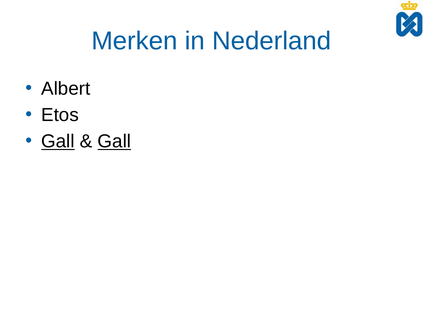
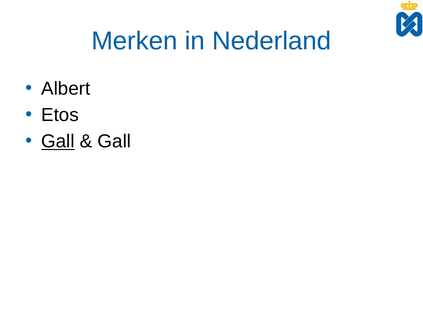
Gall underline: present -> none (114, 141)
